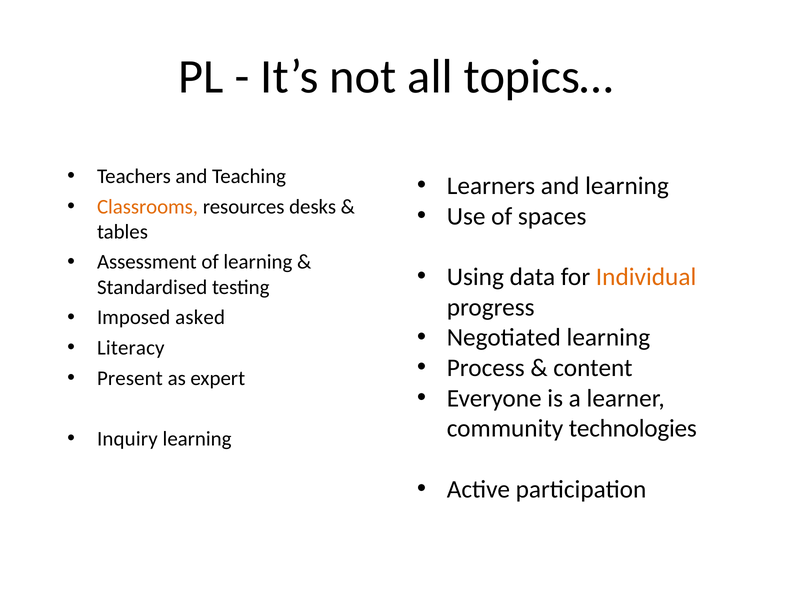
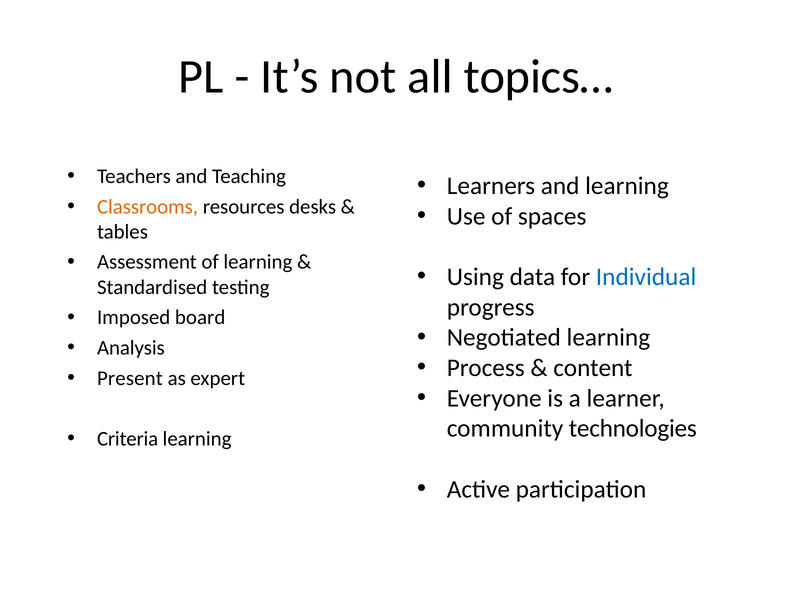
Individual colour: orange -> blue (646, 277)
asked: asked -> board (200, 318)
Literacy: Literacy -> Analysis (131, 348)
Inquiry: Inquiry -> Criteria (128, 439)
